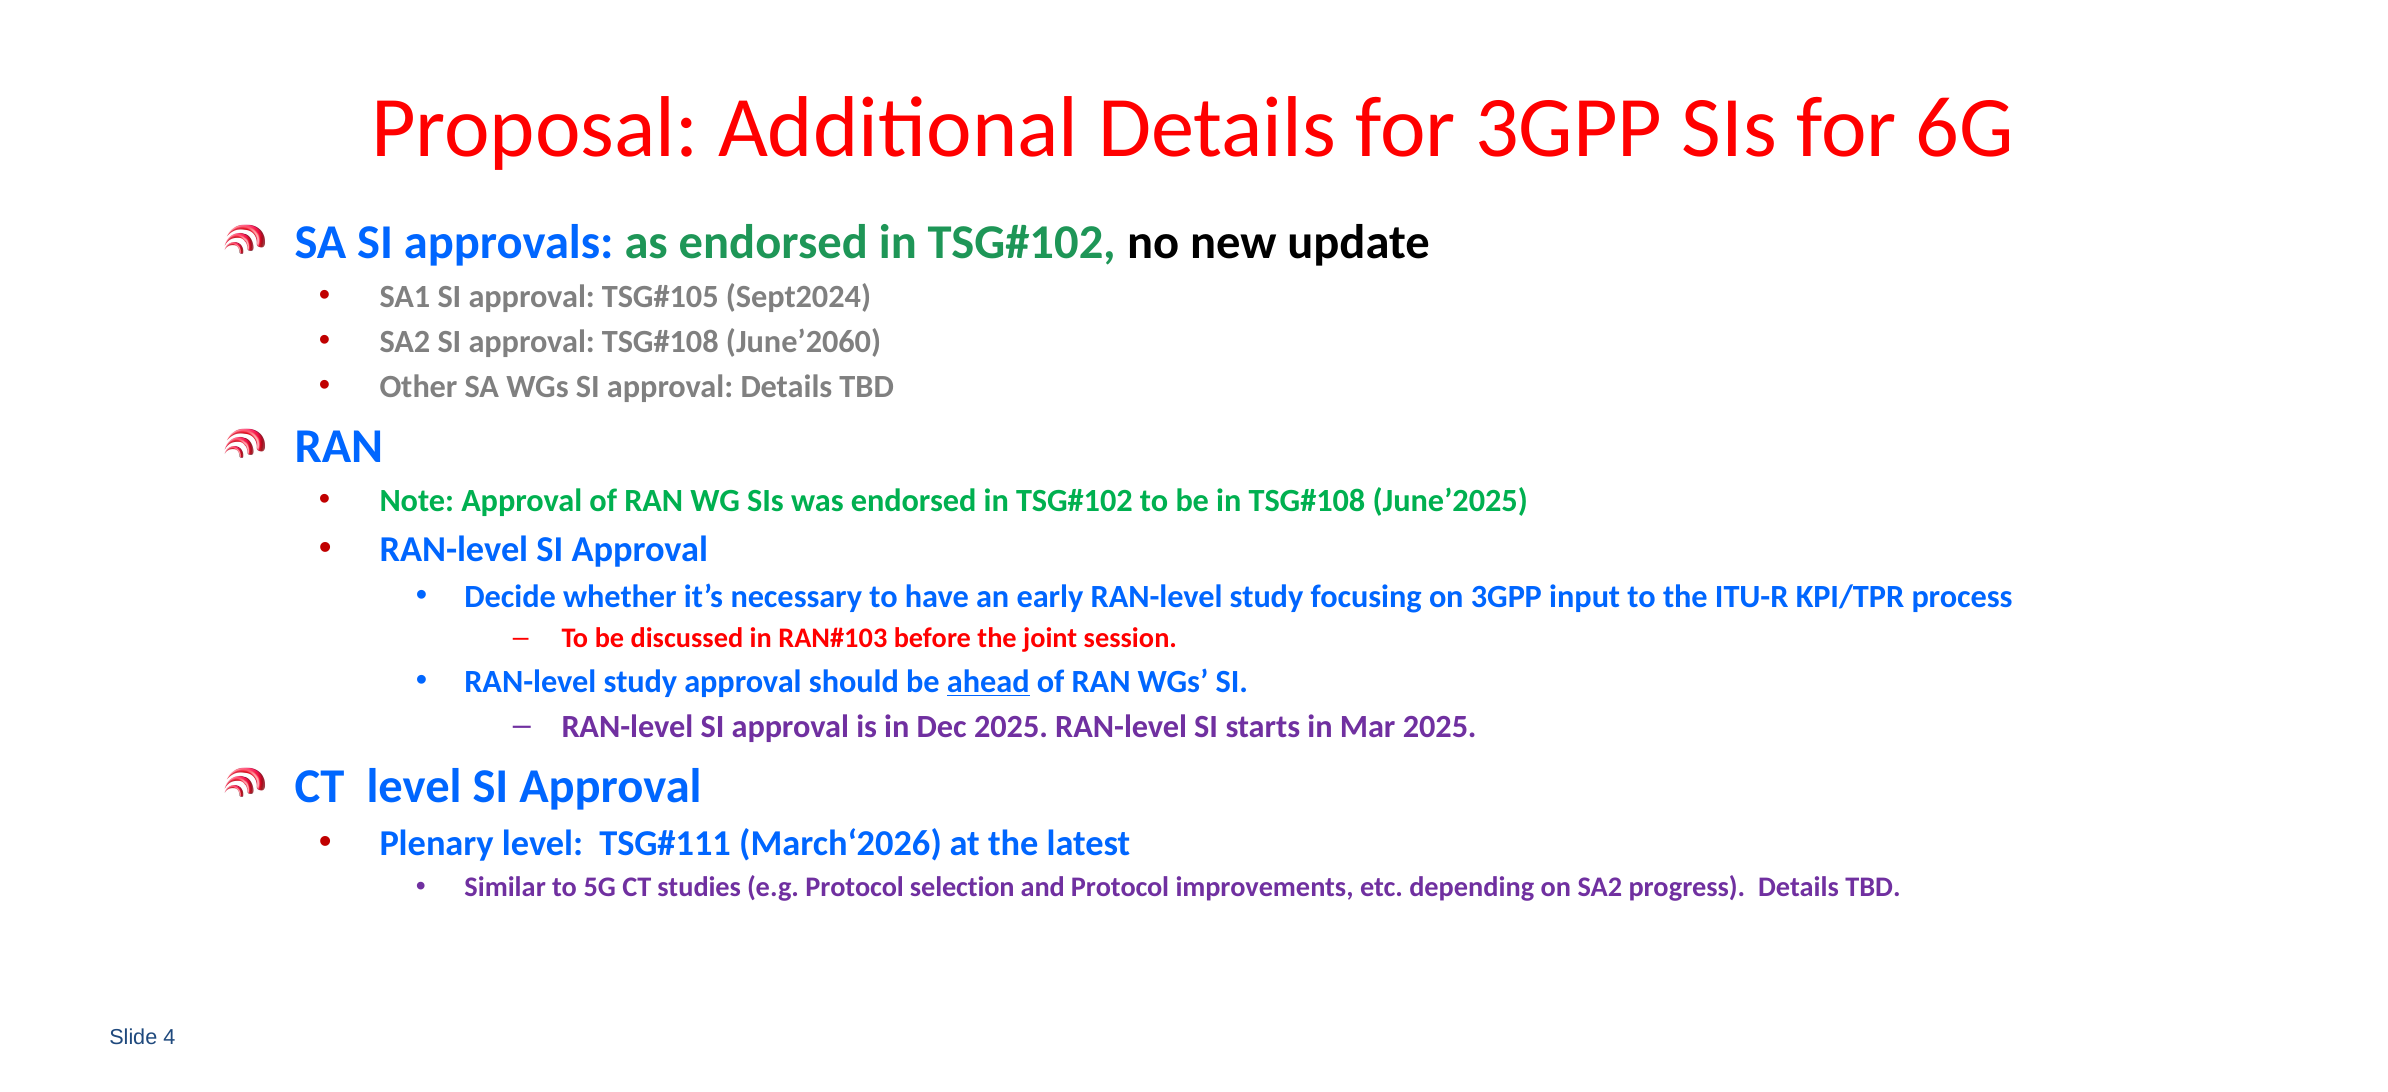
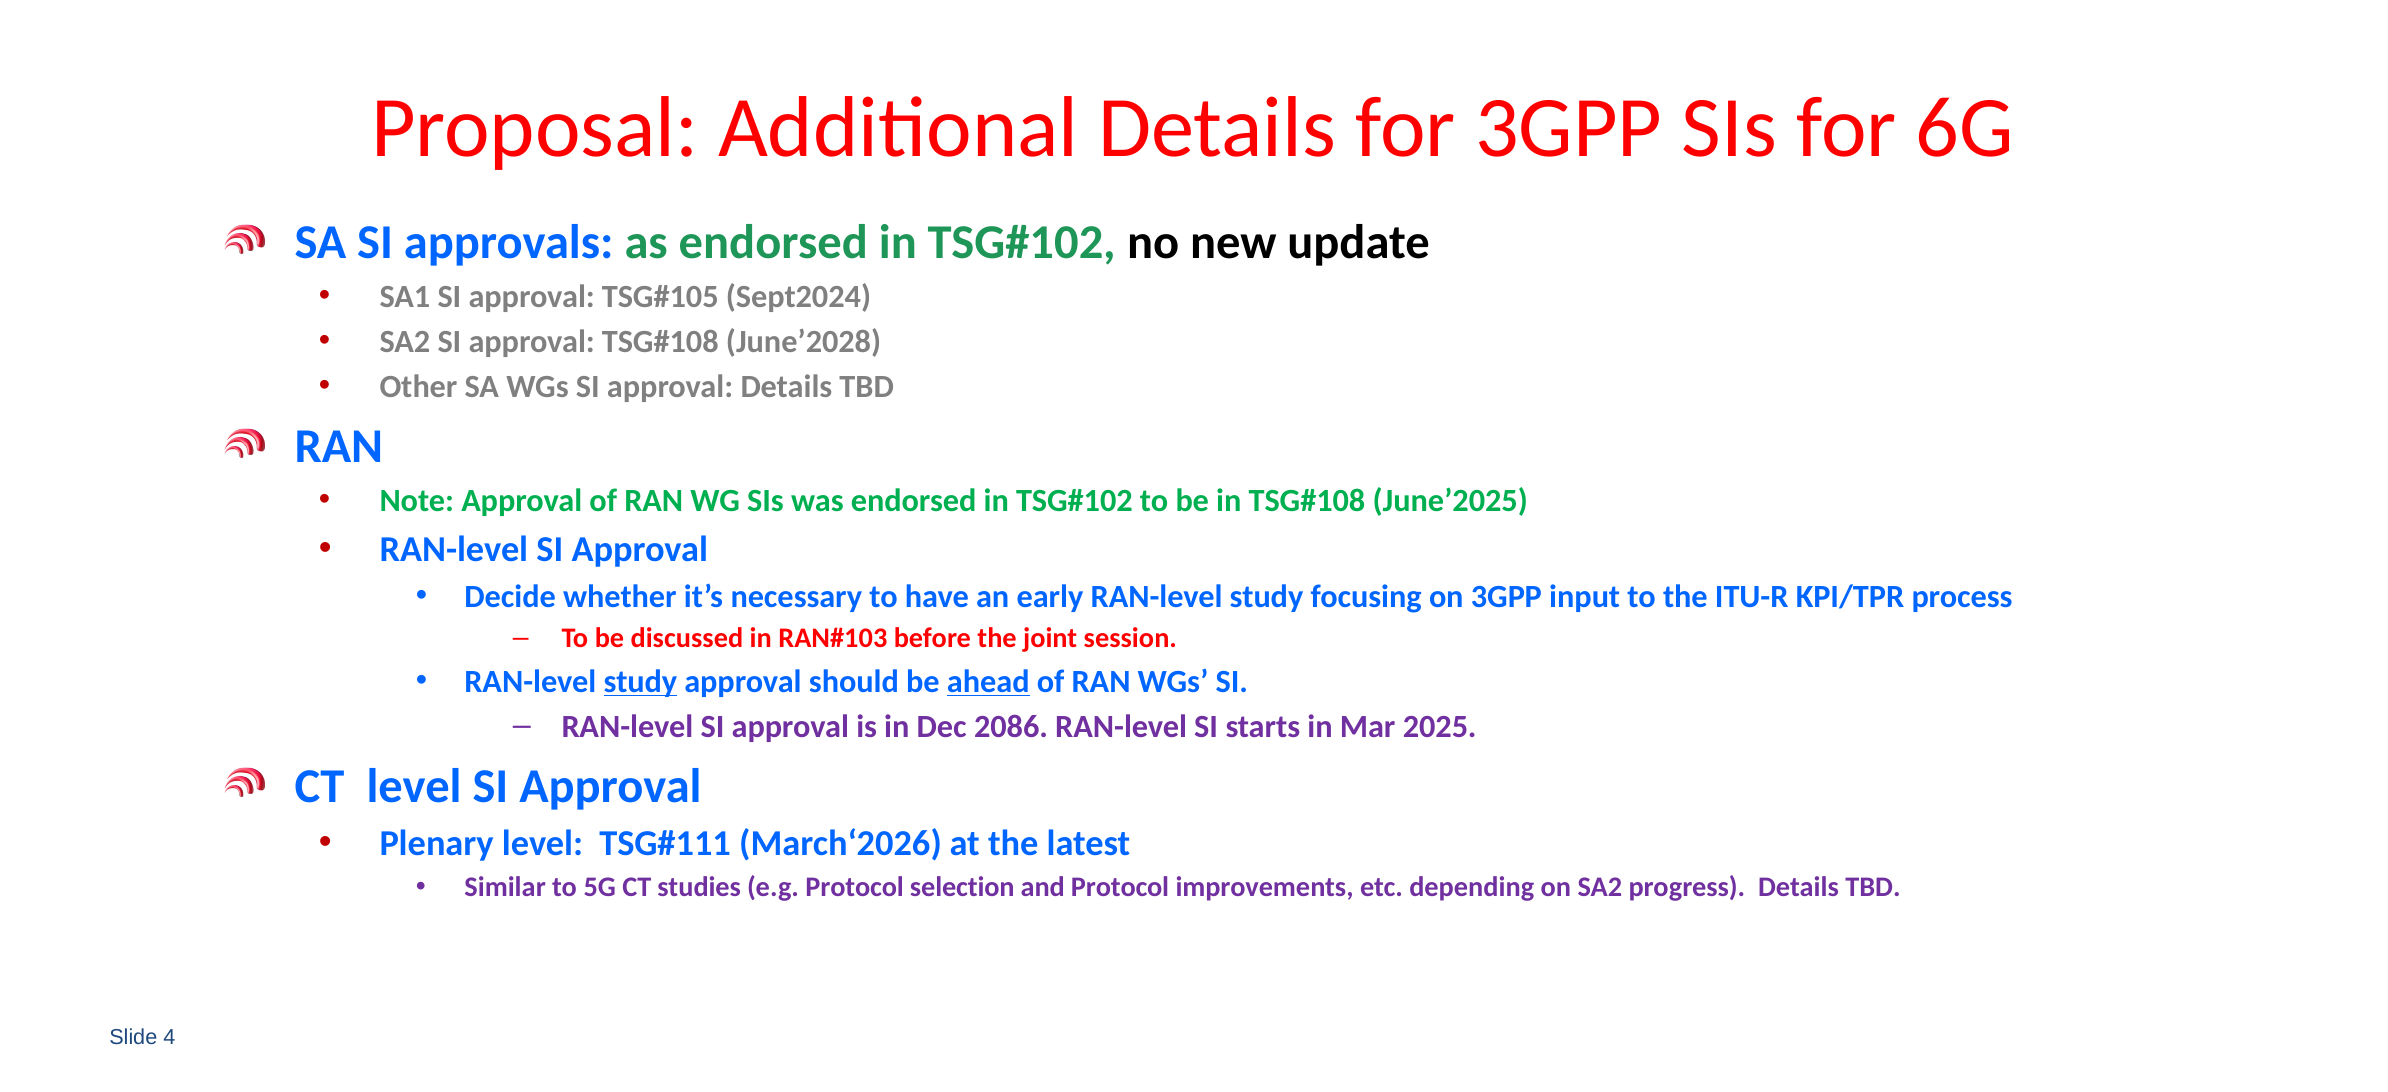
June’2060: June’2060 -> June’2028 (804, 342)
study underline: none -> present (640, 682)
Dec 2025: 2025 -> 2086 (1011, 727)
